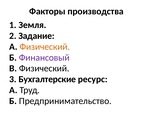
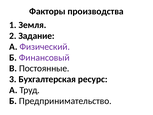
Физический colour: orange -> purple (45, 47)
В Физический: Физический -> Постоянные (44, 68)
Бухгалтерские: Бухгалтерские -> Бухгалтерская (47, 79)
